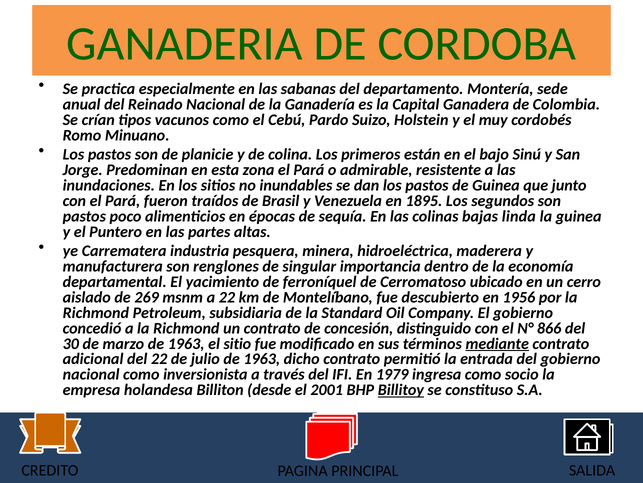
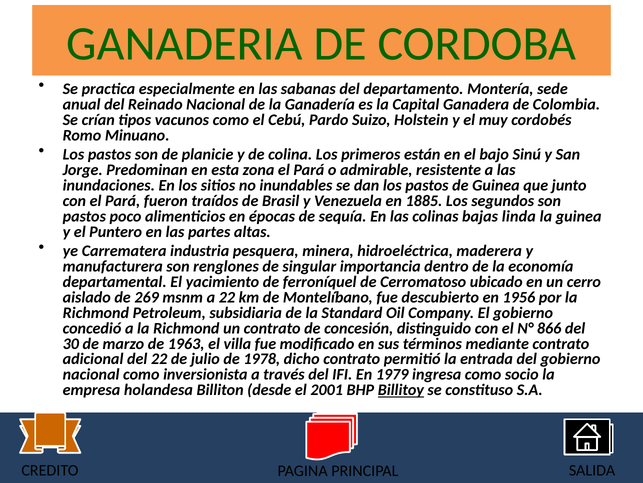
1895: 1895 -> 1885 (424, 201)
sitio: sitio -> villa (237, 343)
mediante underline: present -> none (497, 343)
julio de 1963: 1963 -> 1978 (262, 359)
